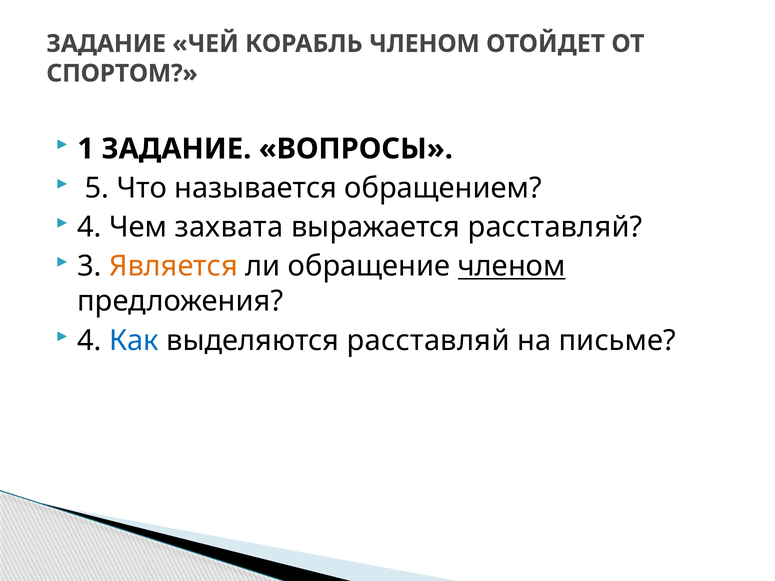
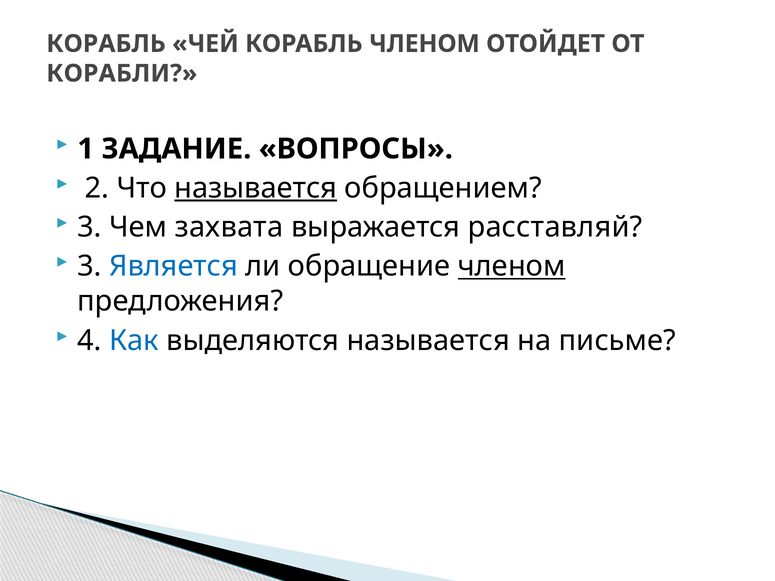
ЗАДАНИЕ: ЗАДАНИЕ -> КОРАБЛЬ (106, 44)
СПОРТОМ: СПОРТОМ -> КОРАБЛИ (122, 73)
5: 5 -> 2 (97, 188)
называется underline: none -> present (256, 188)
4: 4 -> 3 (90, 227)
Является colour: orange -> blue (174, 266)
выделяются расставляй: расставляй -> называется (428, 341)
